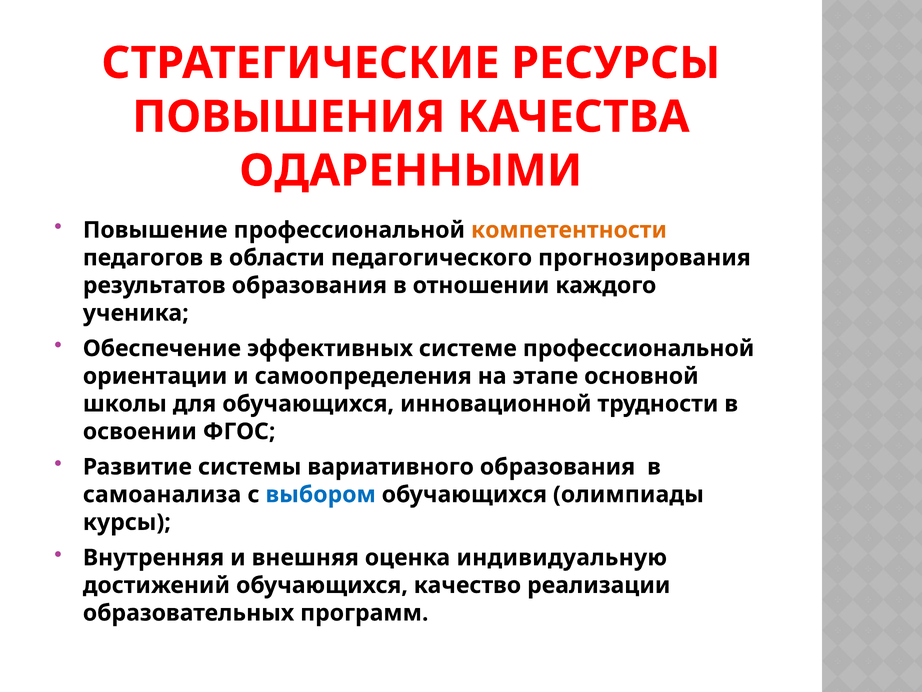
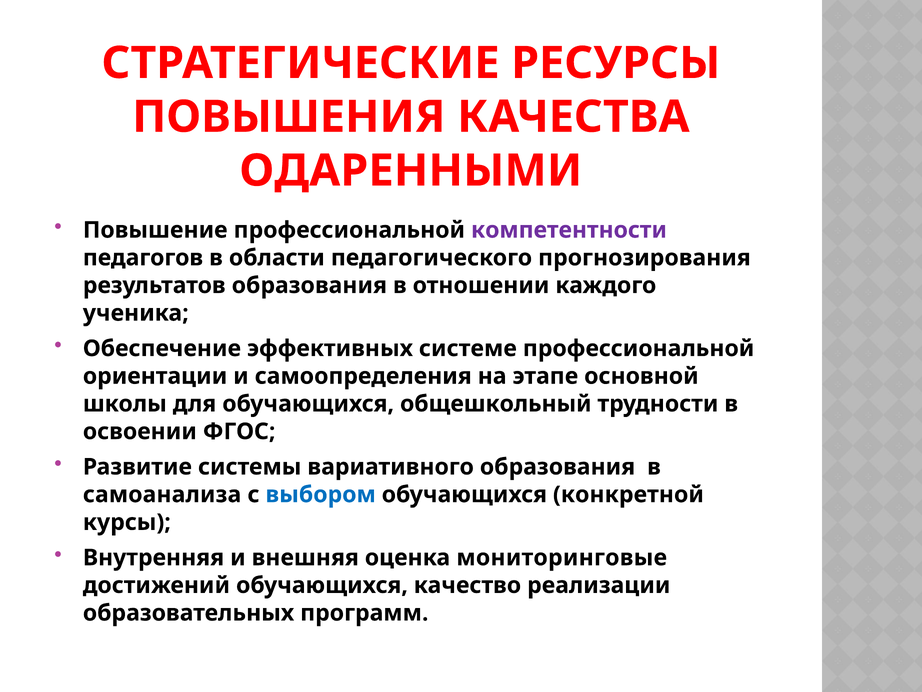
компетентности colour: orange -> purple (569, 230)
инновационной: инновационной -> общешкольный (496, 404)
олимпиады: олимпиады -> конкретной (628, 494)
индивидуальную: индивидуальную -> мониторинговые (562, 557)
